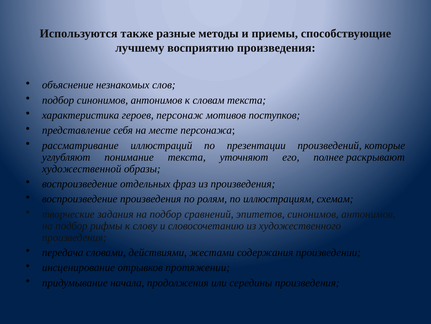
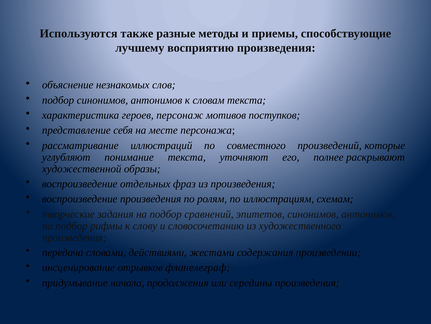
презентации: презентации -> совместного (256, 145)
протяжении: протяжении -> фланелеграф (198, 267)
